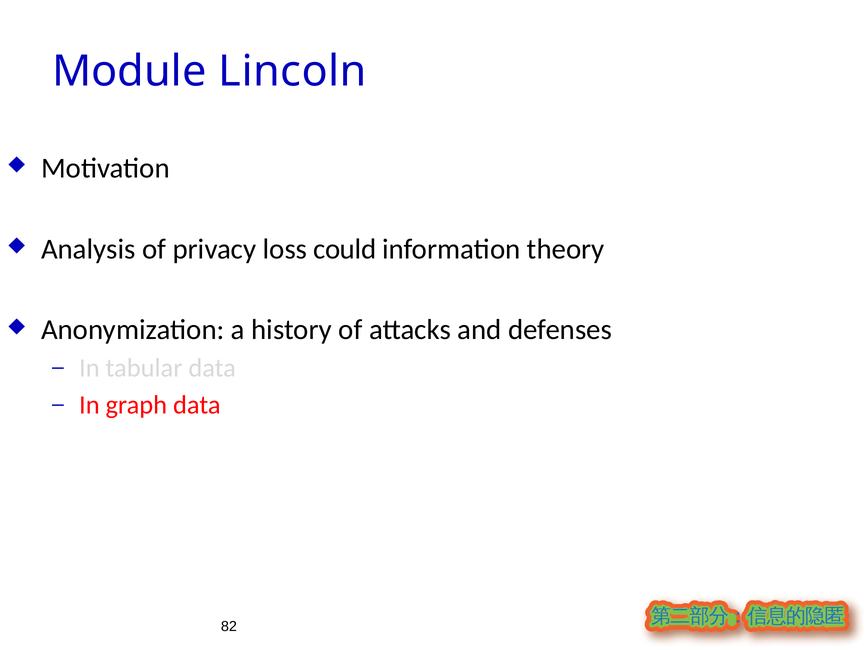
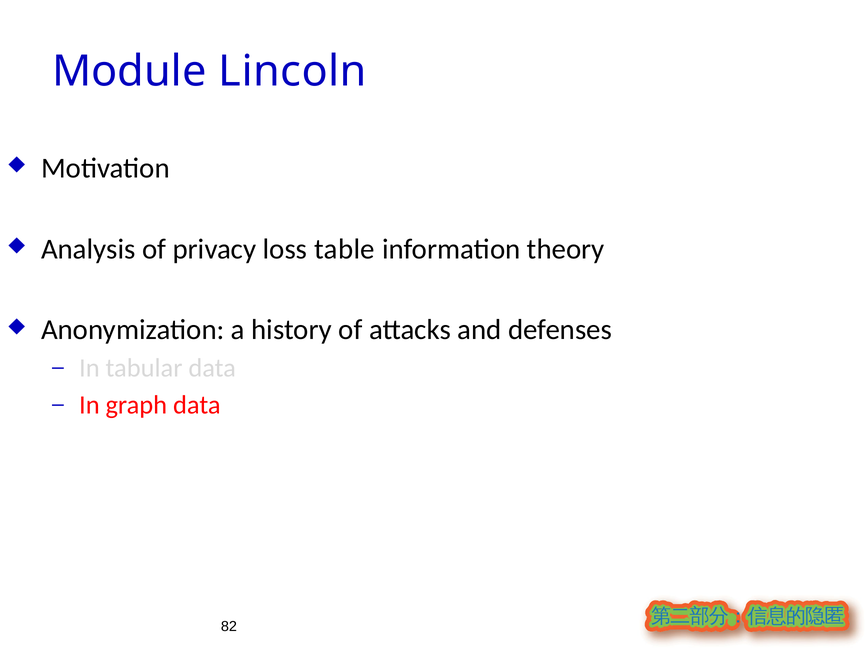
could: could -> table (344, 249)
